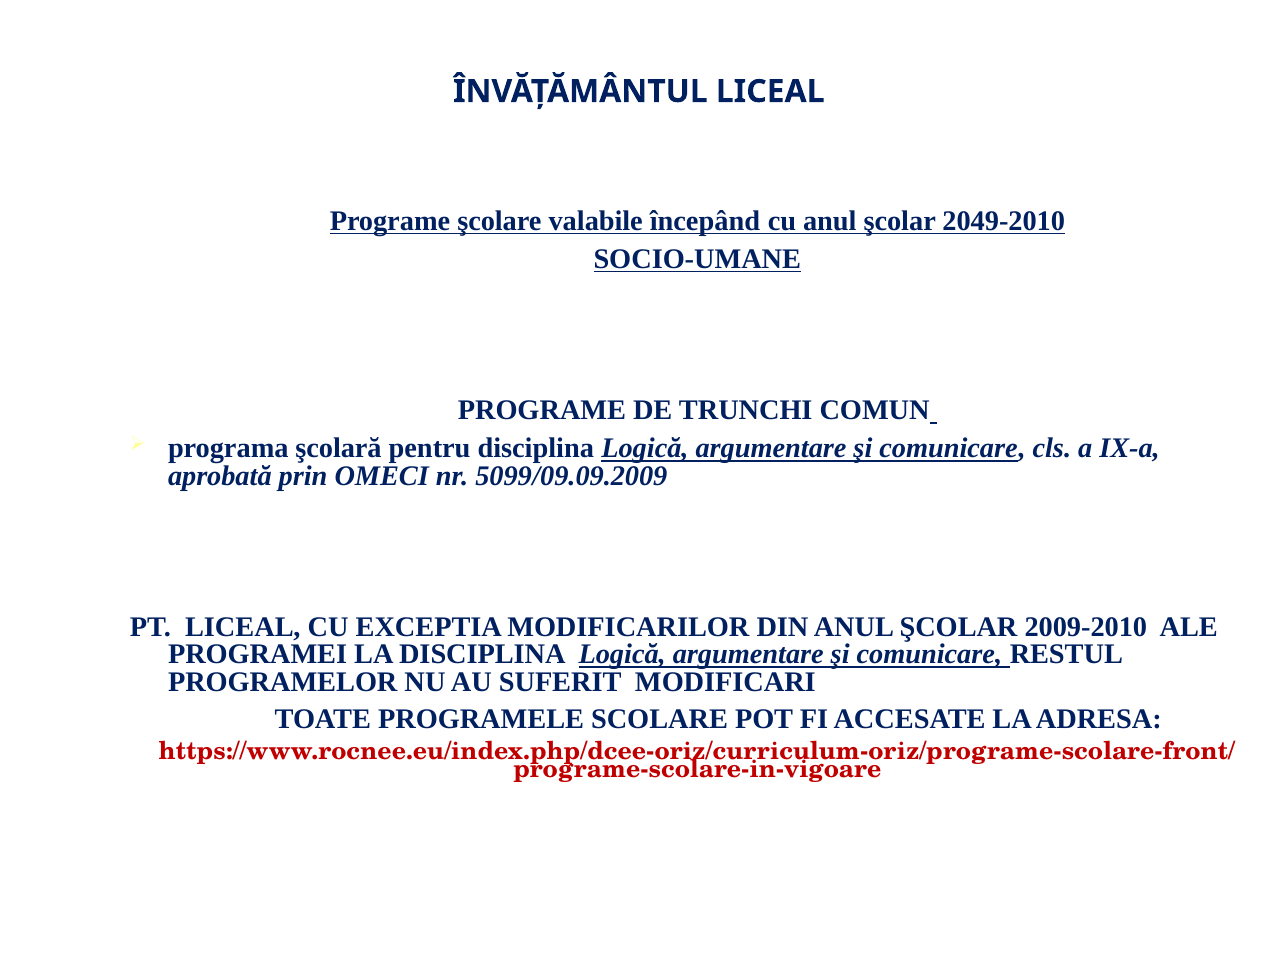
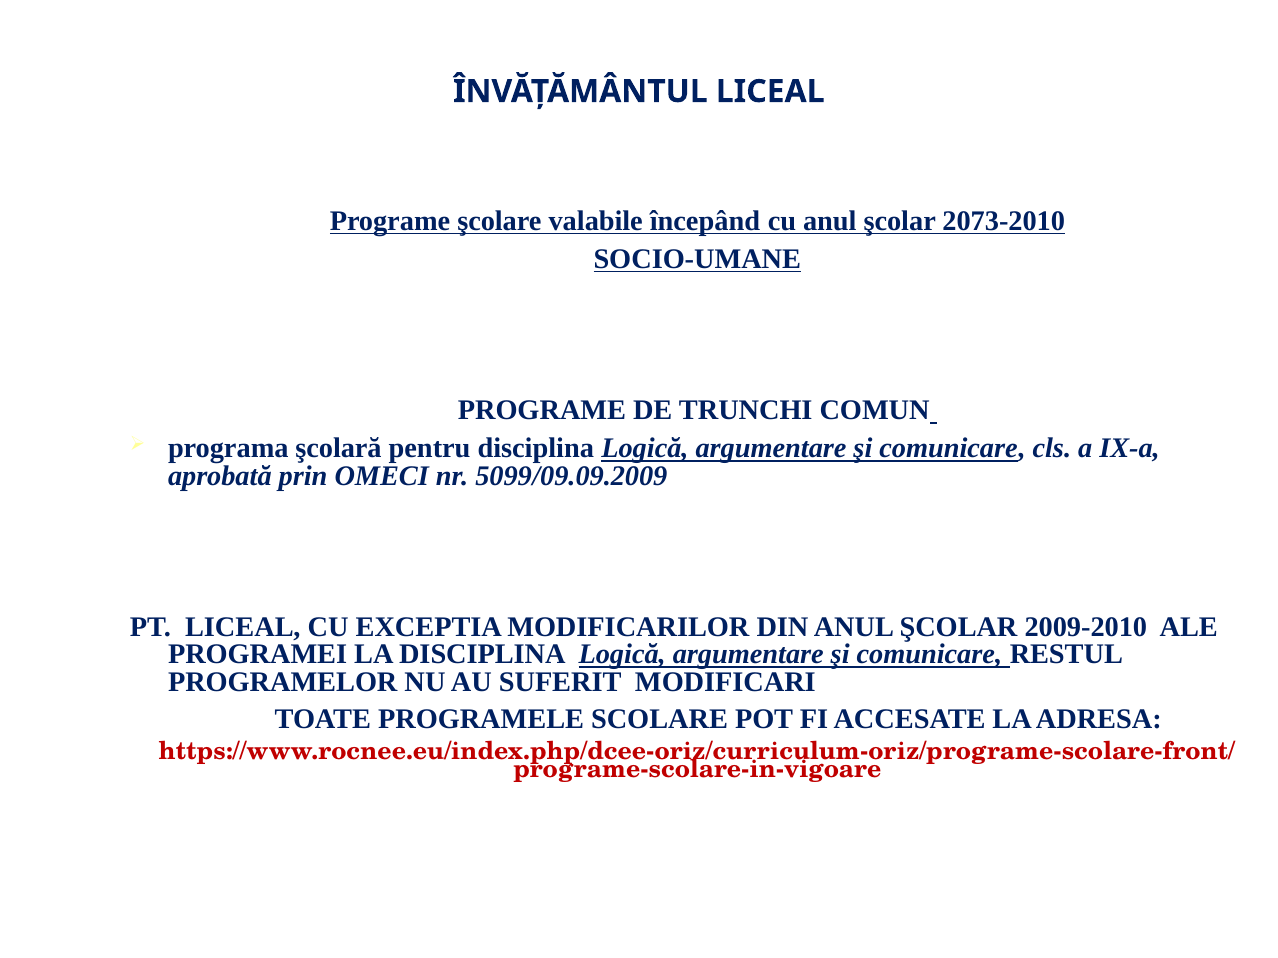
2049-2010: 2049-2010 -> 2073-2010 (1004, 221)
